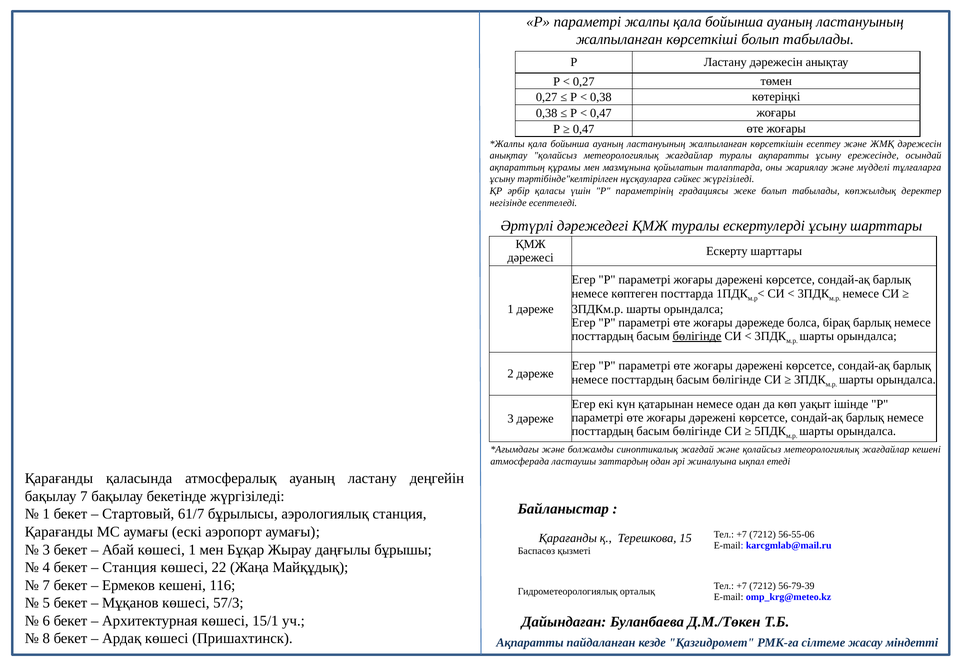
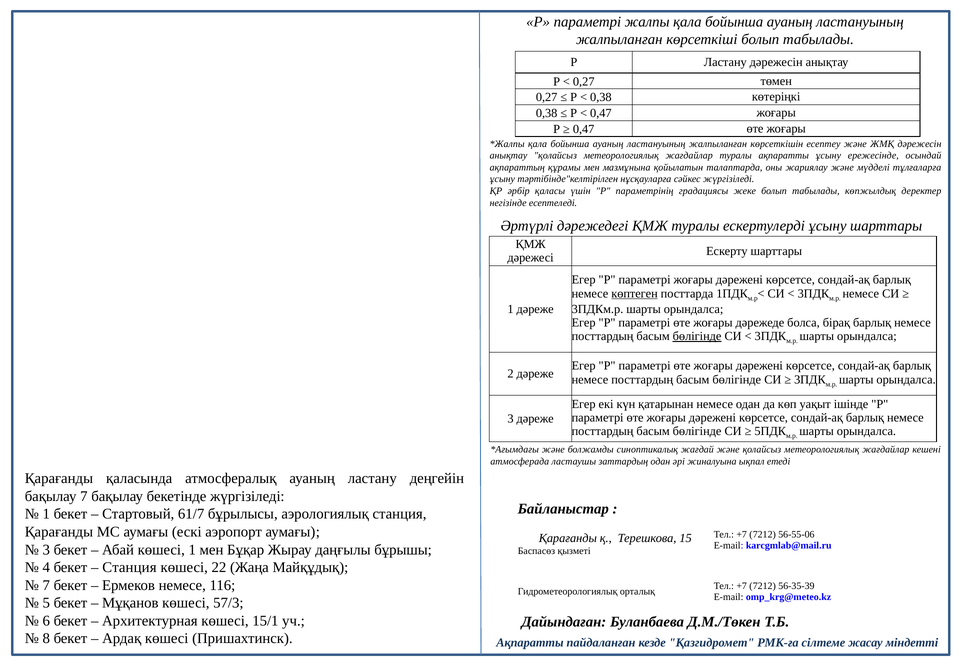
көптеген underline: none -> present (635, 293)
Ермеков кешені: кешені -> немесе (182, 585)
56-79-39: 56-79-39 -> 56-35-39 (796, 586)
